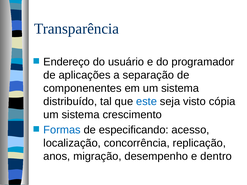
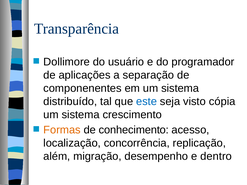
Endereço: Endereço -> Dollimore (67, 62)
Formas colour: blue -> orange (62, 130)
especificando: especificando -> conhecimento (134, 130)
anos: anos -> além (57, 156)
